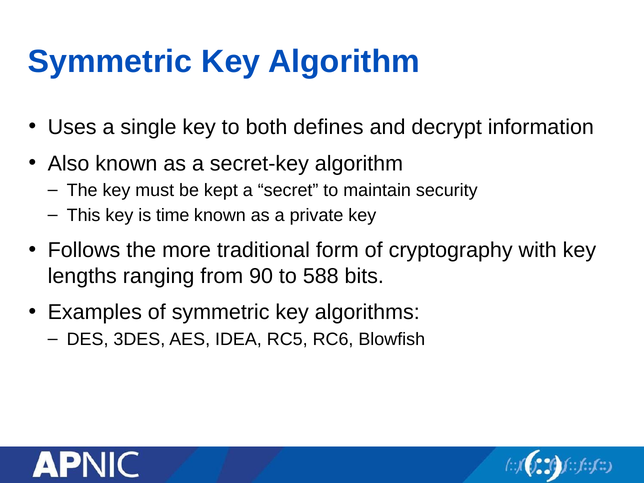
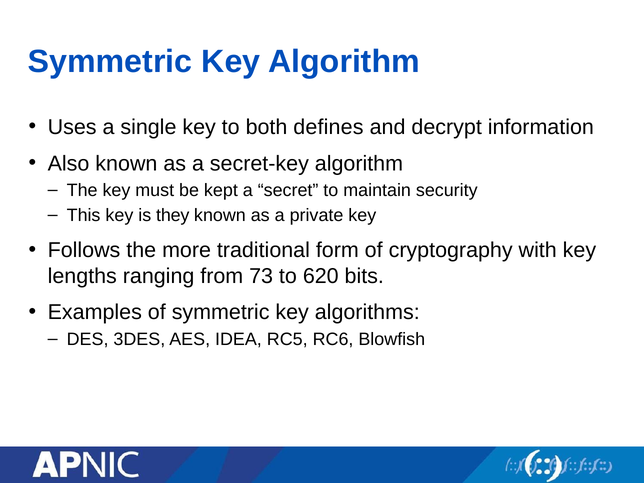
time: time -> they (173, 216)
90: 90 -> 73 (261, 276)
588: 588 -> 620 (321, 276)
